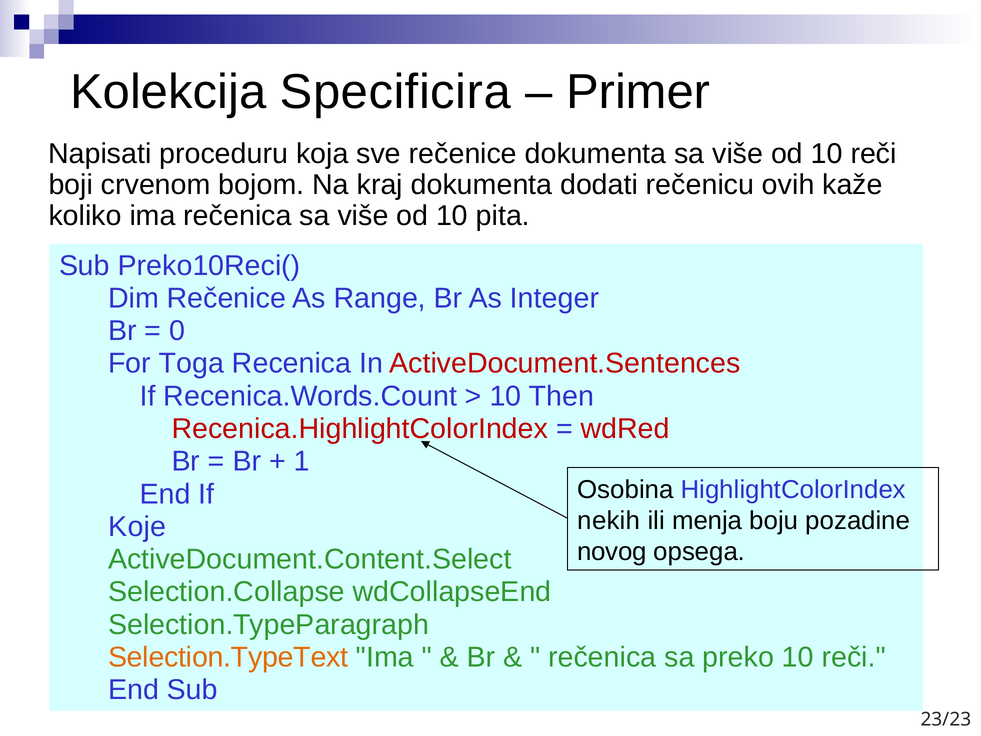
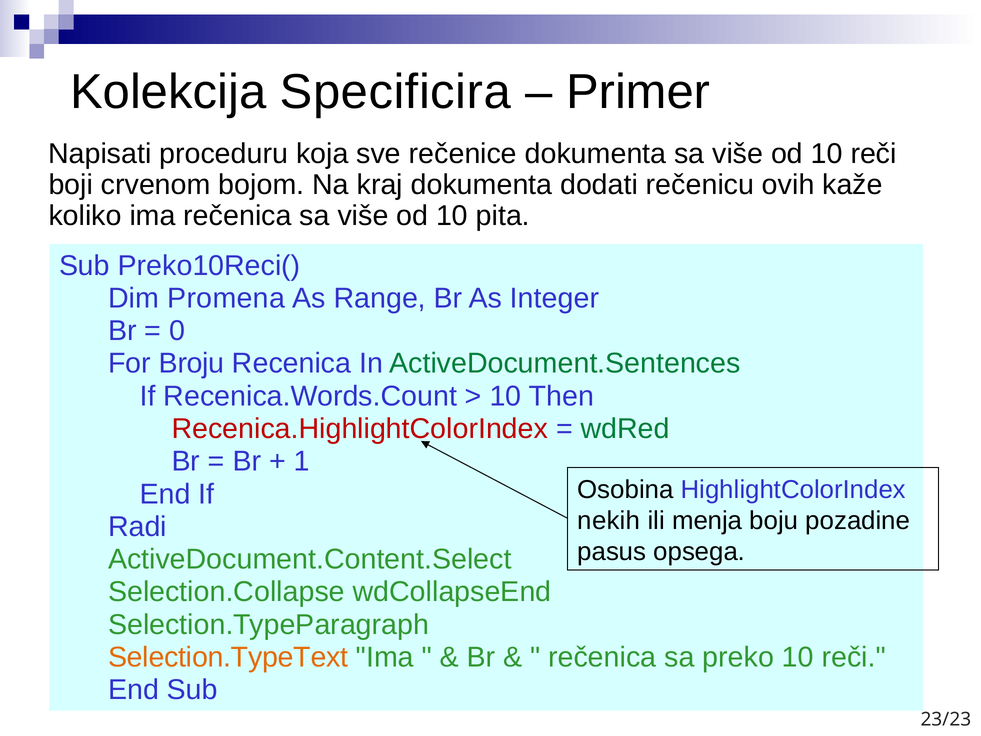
Dim Rečenice: Rečenice -> Promena (226, 298)
Toga: Toga -> Broju (192, 363)
ActiveDocument.Sentences colour: red -> green (565, 363)
wdRed colour: red -> green (625, 429)
Koje: Koje -> Radi (137, 527)
novog: novog -> pasus (612, 551)
